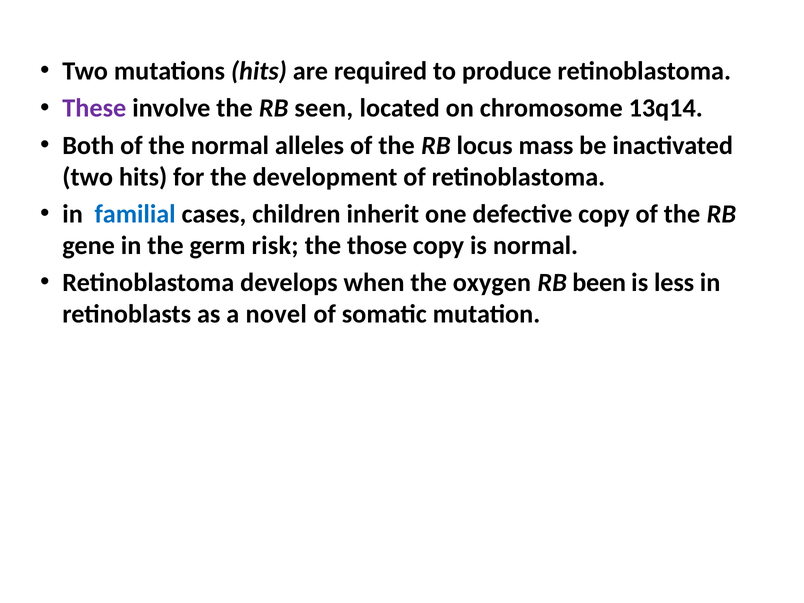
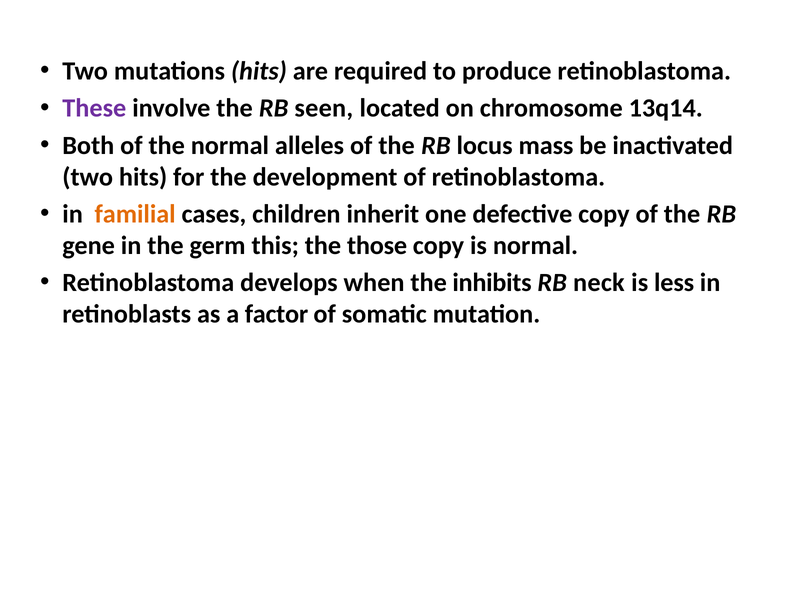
familial colour: blue -> orange (135, 214)
risk: risk -> this (275, 246)
oxygen: oxygen -> inhibits (492, 283)
been: been -> neck (599, 283)
novel: novel -> factor (277, 314)
